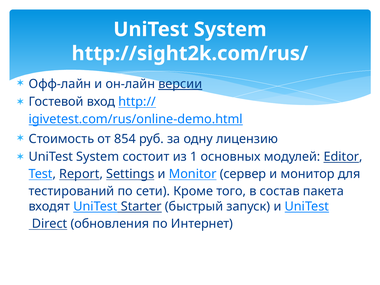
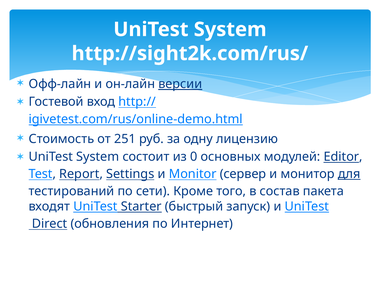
854: 854 -> 251 (125, 139)
1: 1 -> 0 (194, 157)
для underline: none -> present (349, 174)
